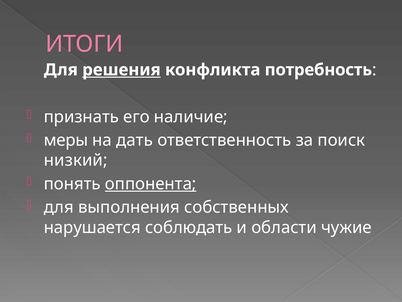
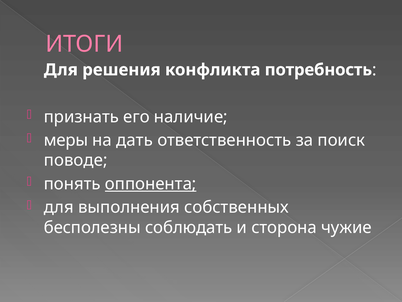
решения underline: present -> none (121, 70)
низкий: низкий -> поводе (76, 160)
нарушается: нарушается -> бесполезны (92, 227)
области: области -> сторона (284, 227)
